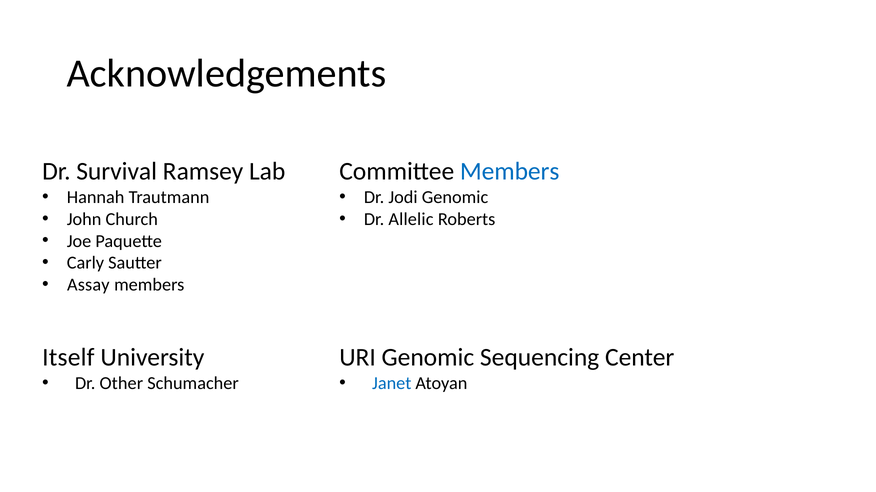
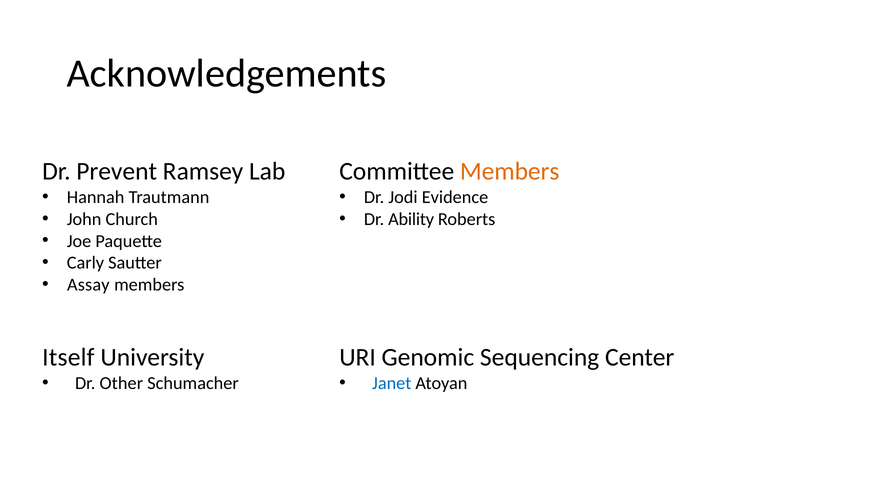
Members colour: blue -> orange (510, 172)
Survival: Survival -> Prevent (117, 172)
Jodi Genomic: Genomic -> Evidence (455, 198)
Allelic: Allelic -> Ability (411, 219)
